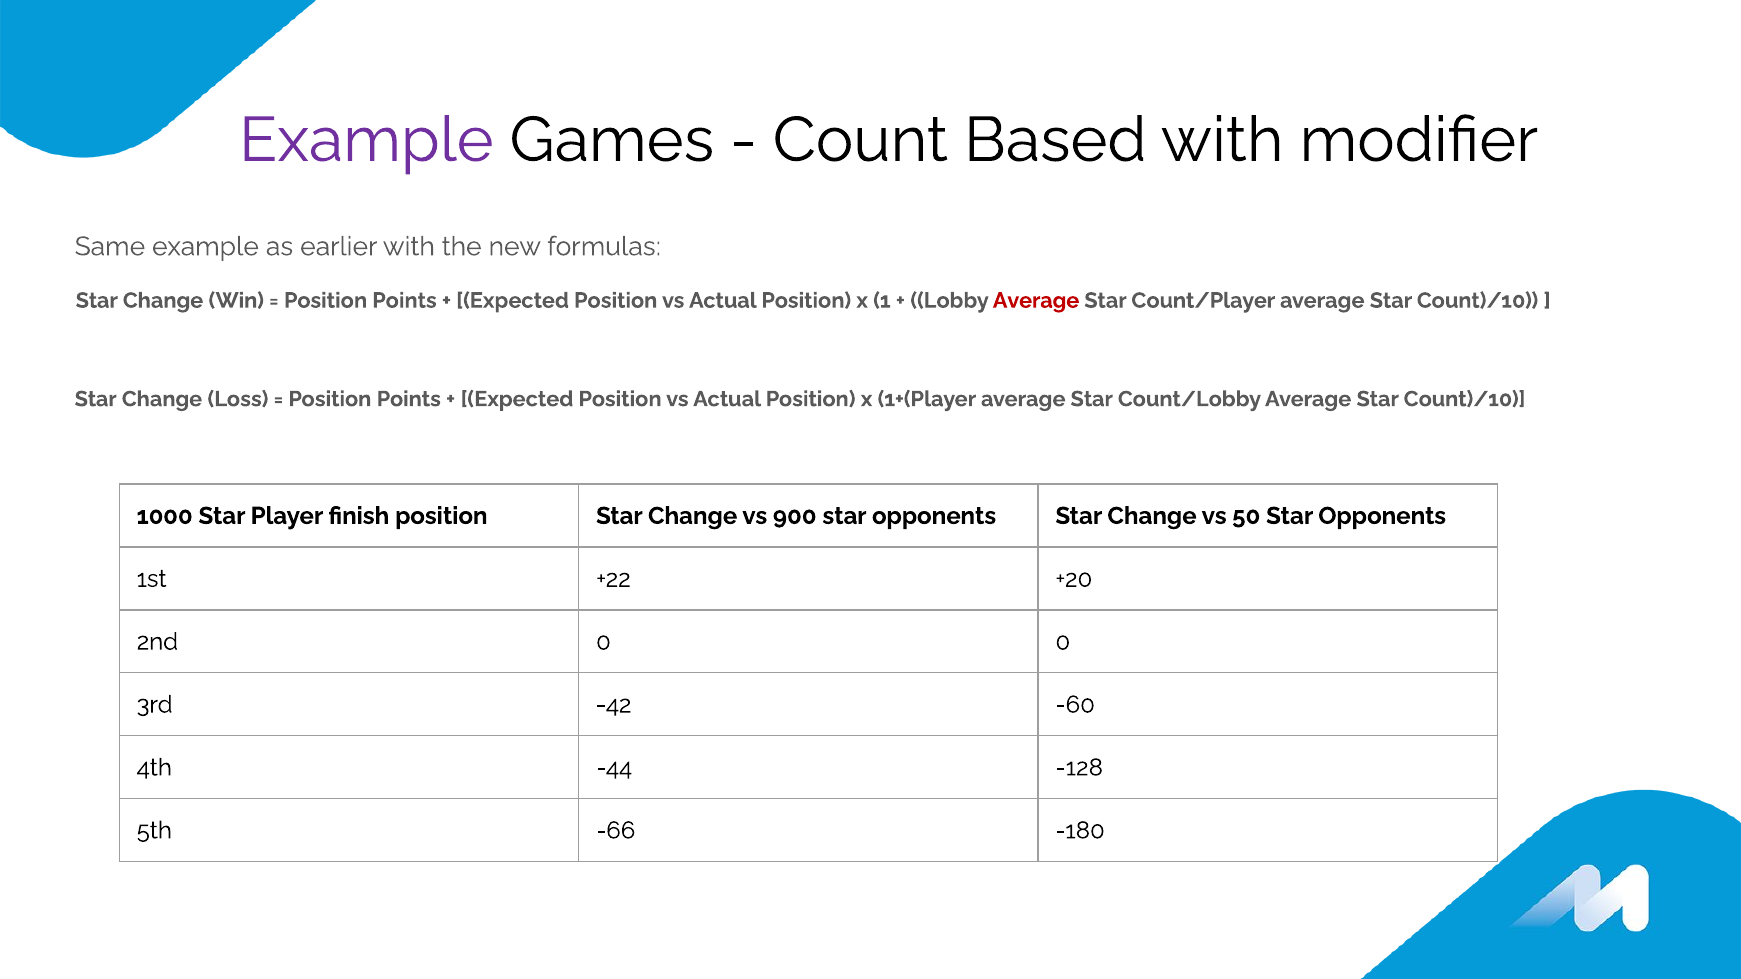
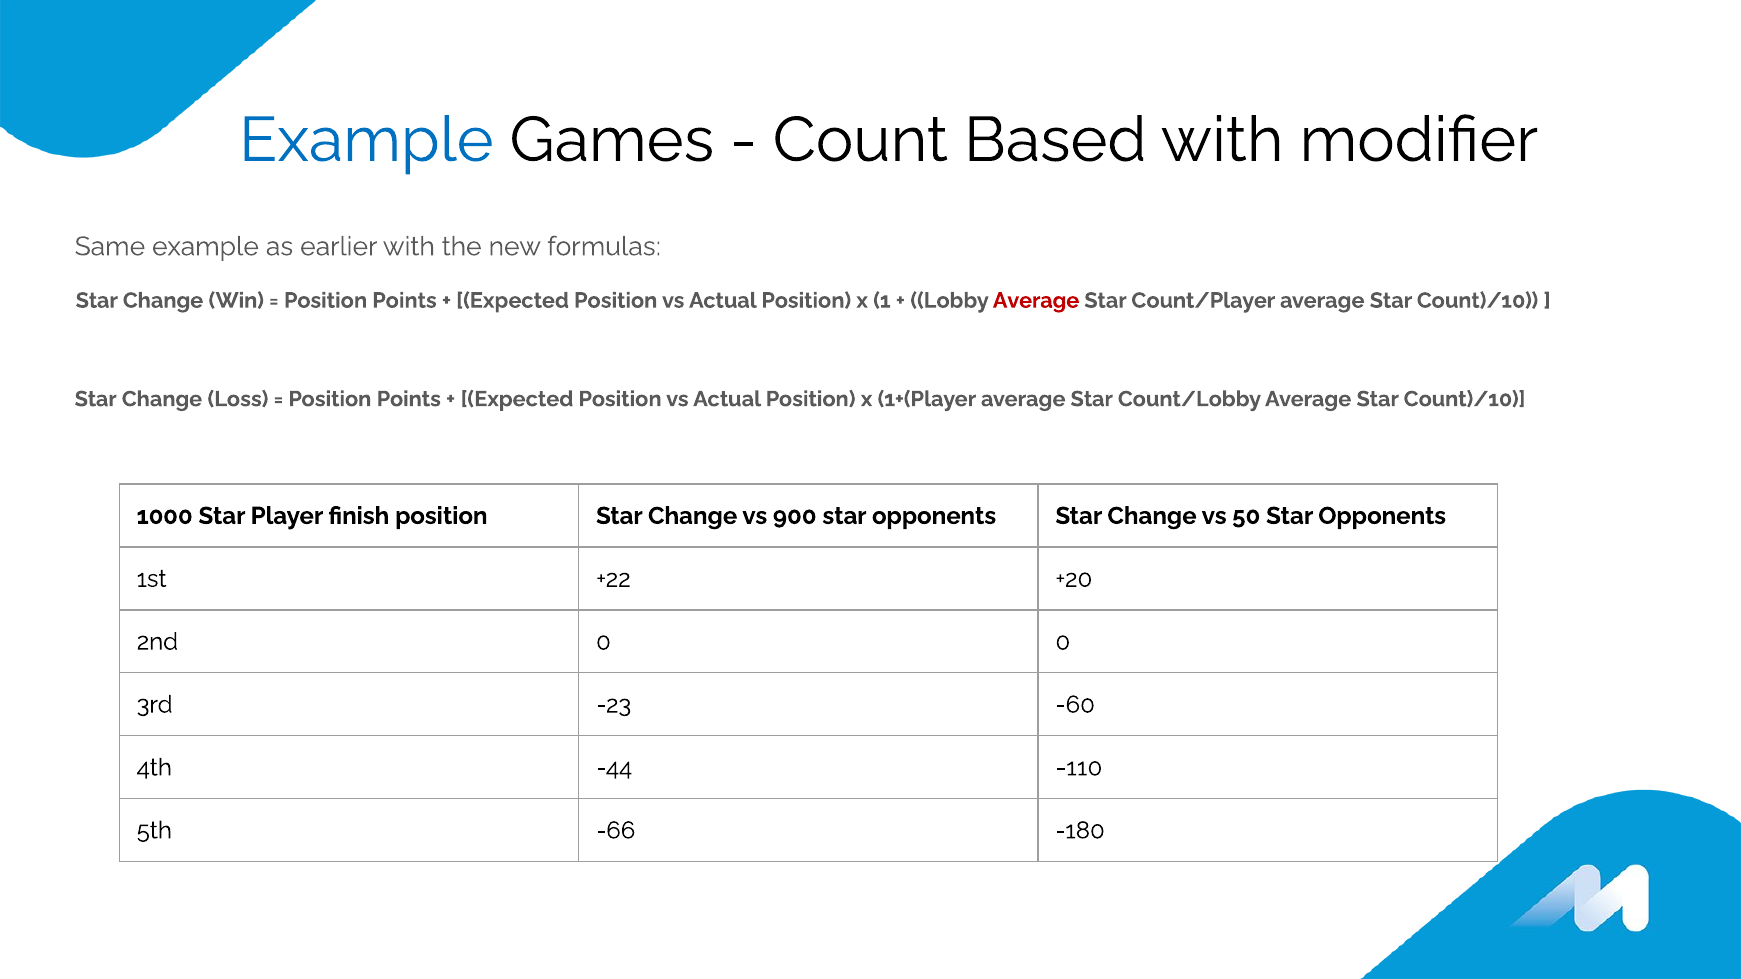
Example colour: purple -> blue (366, 140)
-42: -42 -> -23 (614, 705)
-128: -128 -> -110 (1079, 768)
